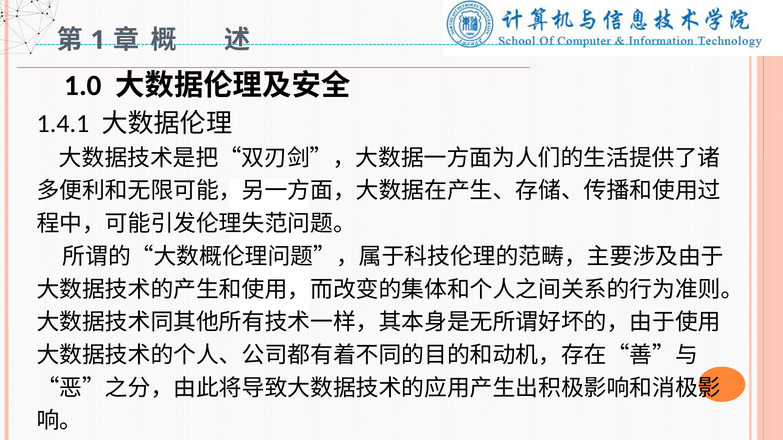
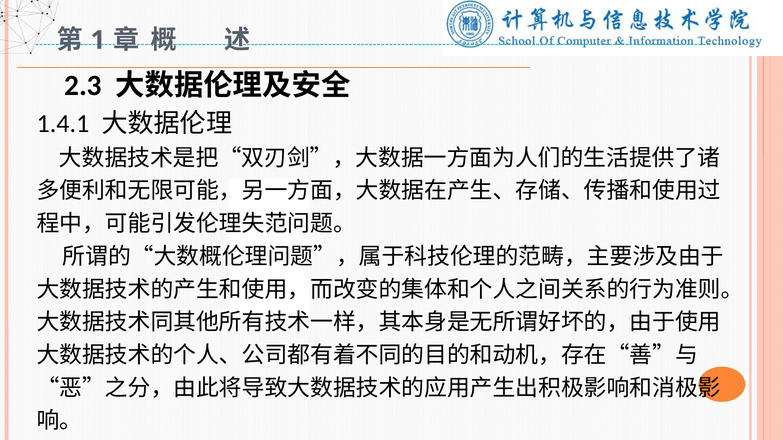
1.0: 1.0 -> 2.3 (83, 86)
